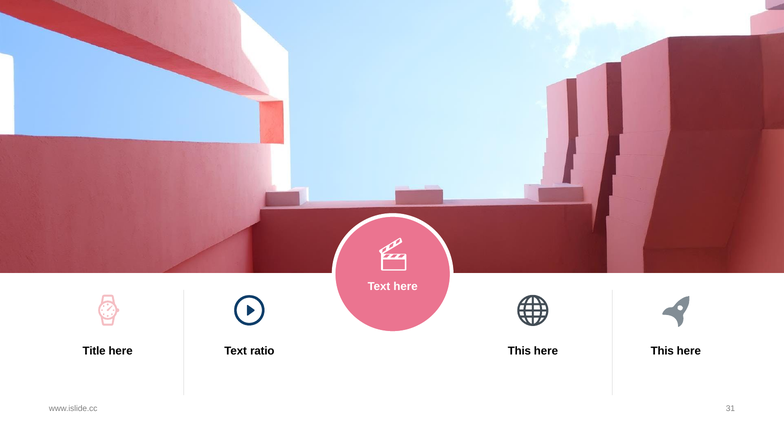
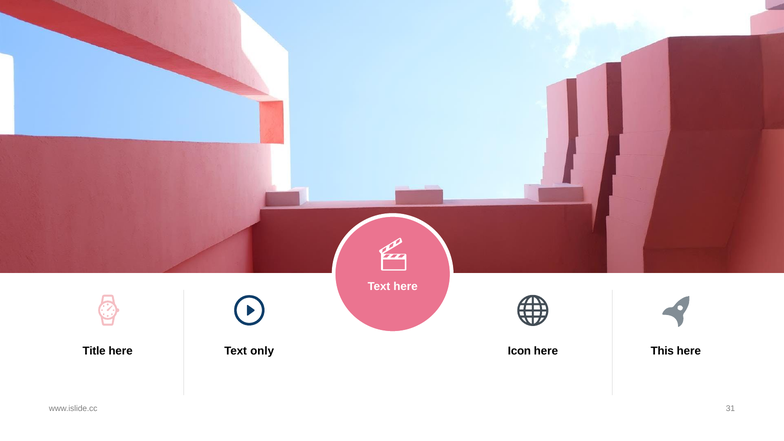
ratio: ratio -> only (262, 351)
This: This -> Icon (519, 351)
